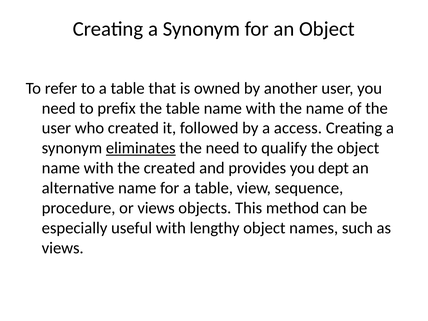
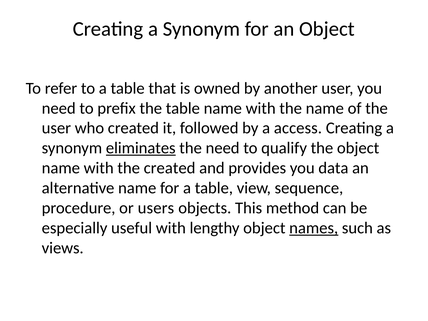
dept: dept -> data (333, 168)
or views: views -> users (156, 208)
names underline: none -> present (314, 228)
